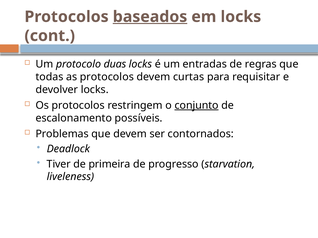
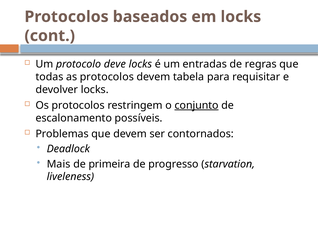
baseados underline: present -> none (150, 17)
duas: duas -> deve (115, 64)
curtas: curtas -> tabela (189, 77)
Tiver: Tiver -> Mais (59, 164)
